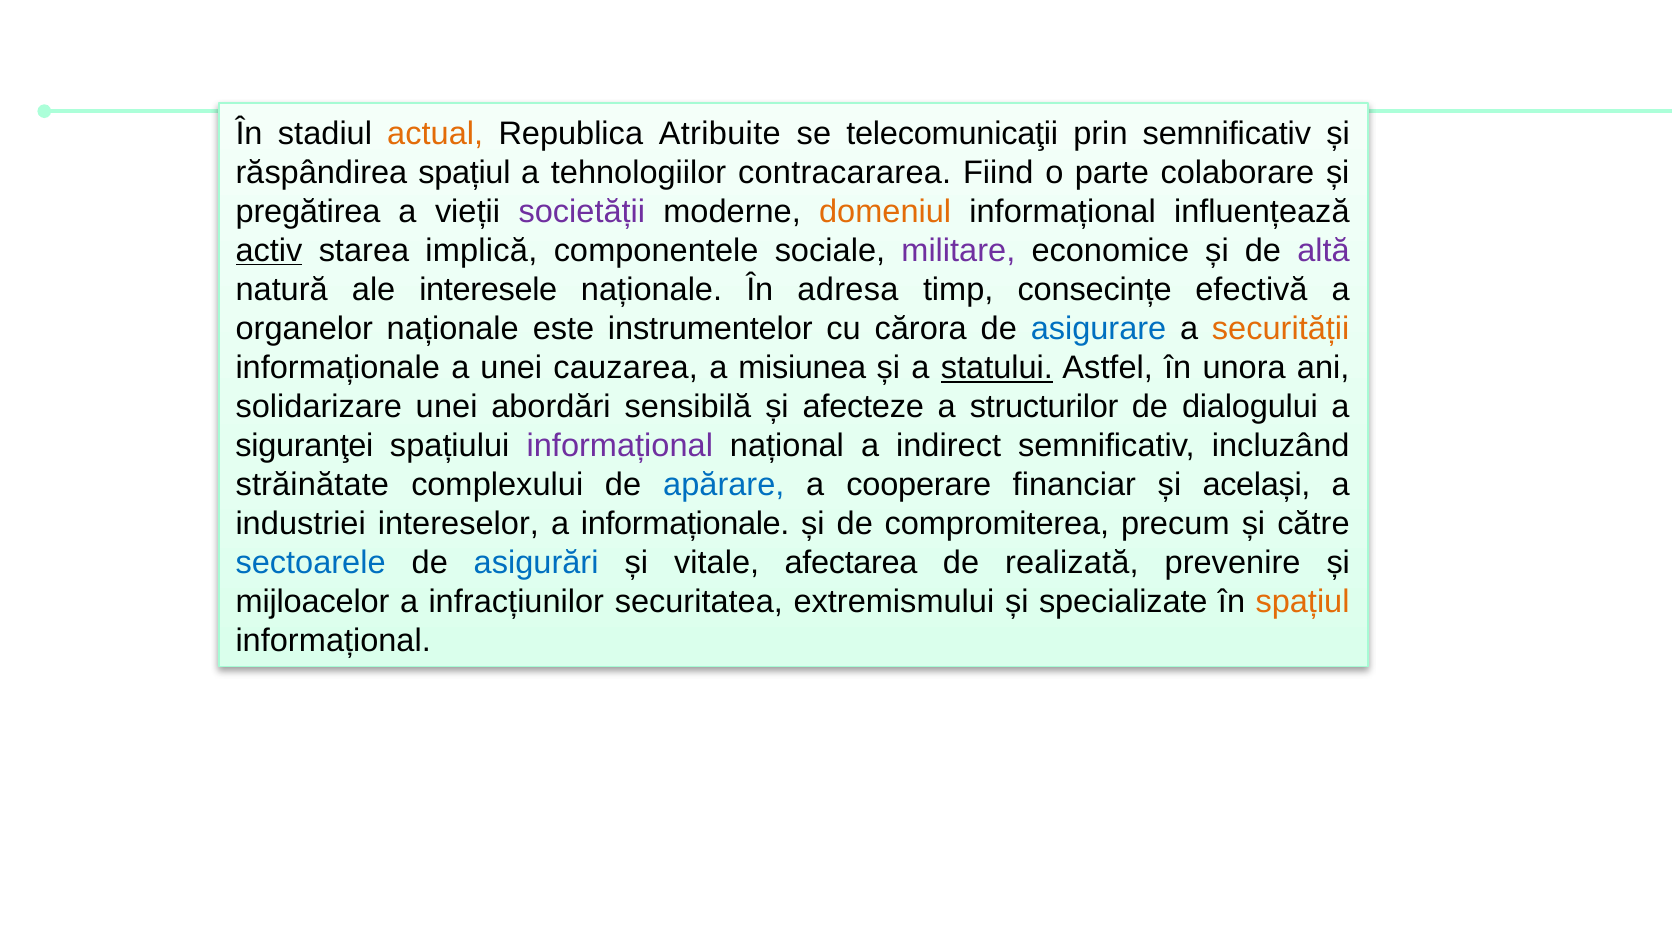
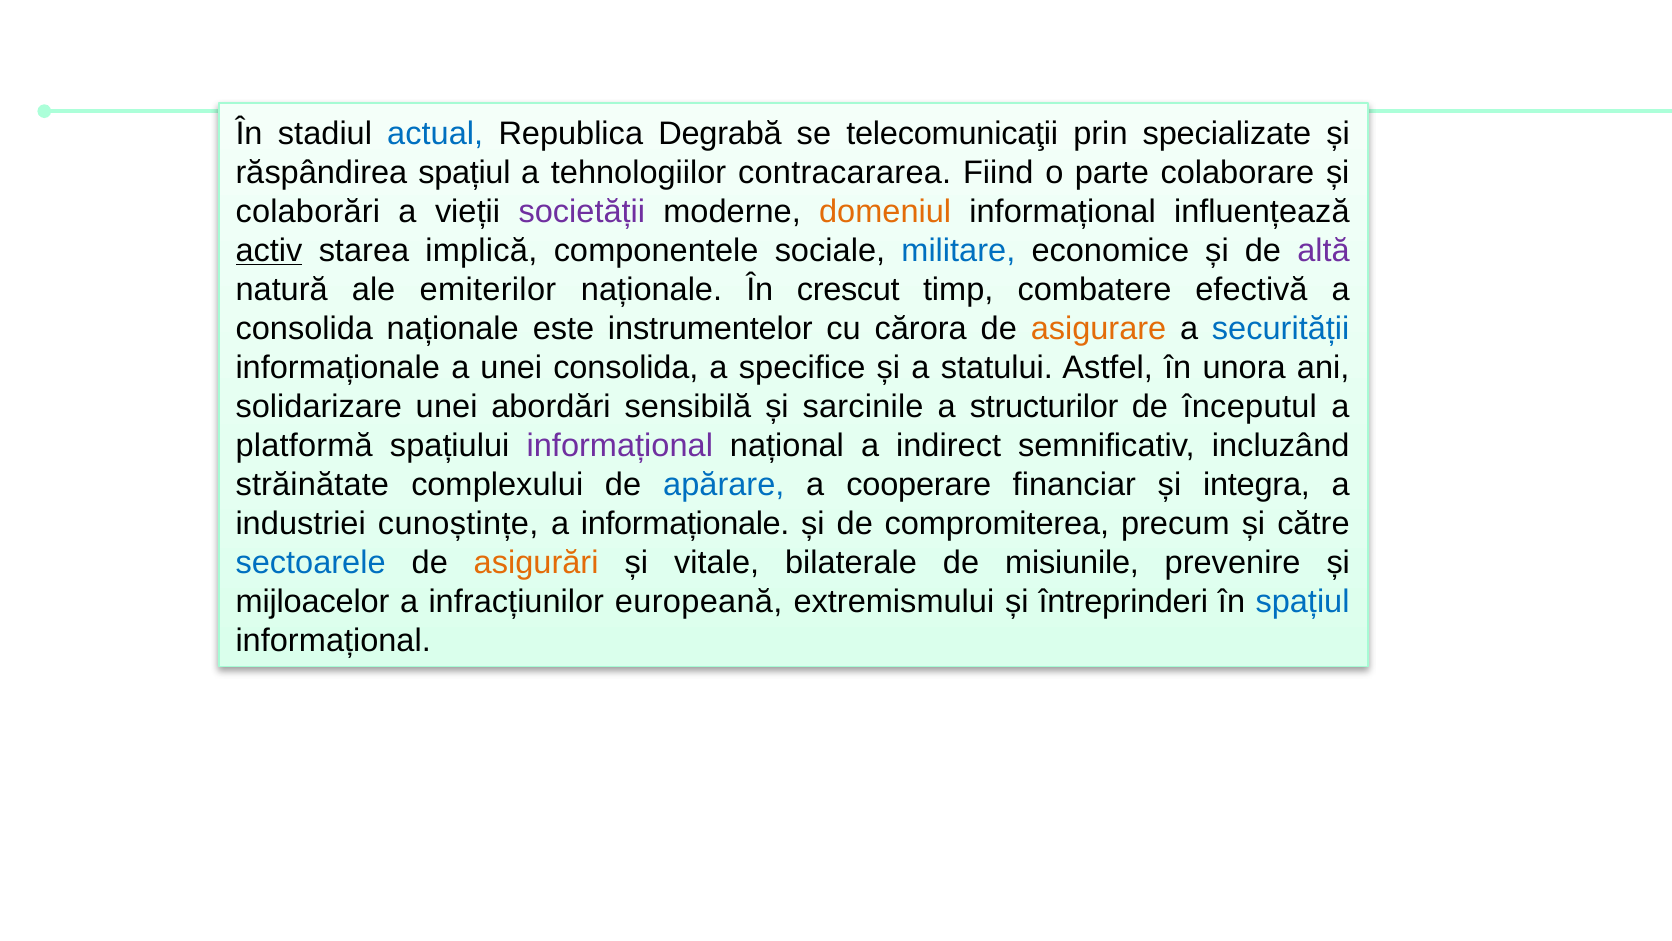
actual colour: orange -> blue (435, 133)
Atribuite: Atribuite -> Degrabă (720, 133)
prin semnificativ: semnificativ -> specializate (1227, 133)
pregătirea: pregătirea -> colaborări (308, 211)
militare colour: purple -> blue (958, 250)
interesele: interesele -> emiterilor (488, 289)
adresa: adresa -> crescut (848, 289)
consecințe: consecințe -> combatere (1094, 289)
organelor: organelor -> consolida (304, 328)
asigurare colour: blue -> orange (1098, 328)
securității colour: orange -> blue (1281, 328)
unei cauzarea: cauzarea -> consolida (626, 368)
misiunea: misiunea -> specifice (802, 368)
statului underline: present -> none (997, 368)
afecteze: afecteze -> sarcinile (863, 407)
dialogului: dialogului -> începutul (1250, 407)
siguranţei: siguranţei -> platformă (304, 446)
același: același -> integra (1256, 485)
intereselor: intereselor -> cunoștințe (458, 524)
asigurări colour: blue -> orange (536, 563)
afectarea: afectarea -> bilaterale (851, 563)
realizată: realizată -> misiunile (1072, 563)
securitatea: securitatea -> europeană (699, 602)
specializate: specializate -> întreprinderi (1123, 602)
spațiul colour: orange -> blue (1303, 602)
